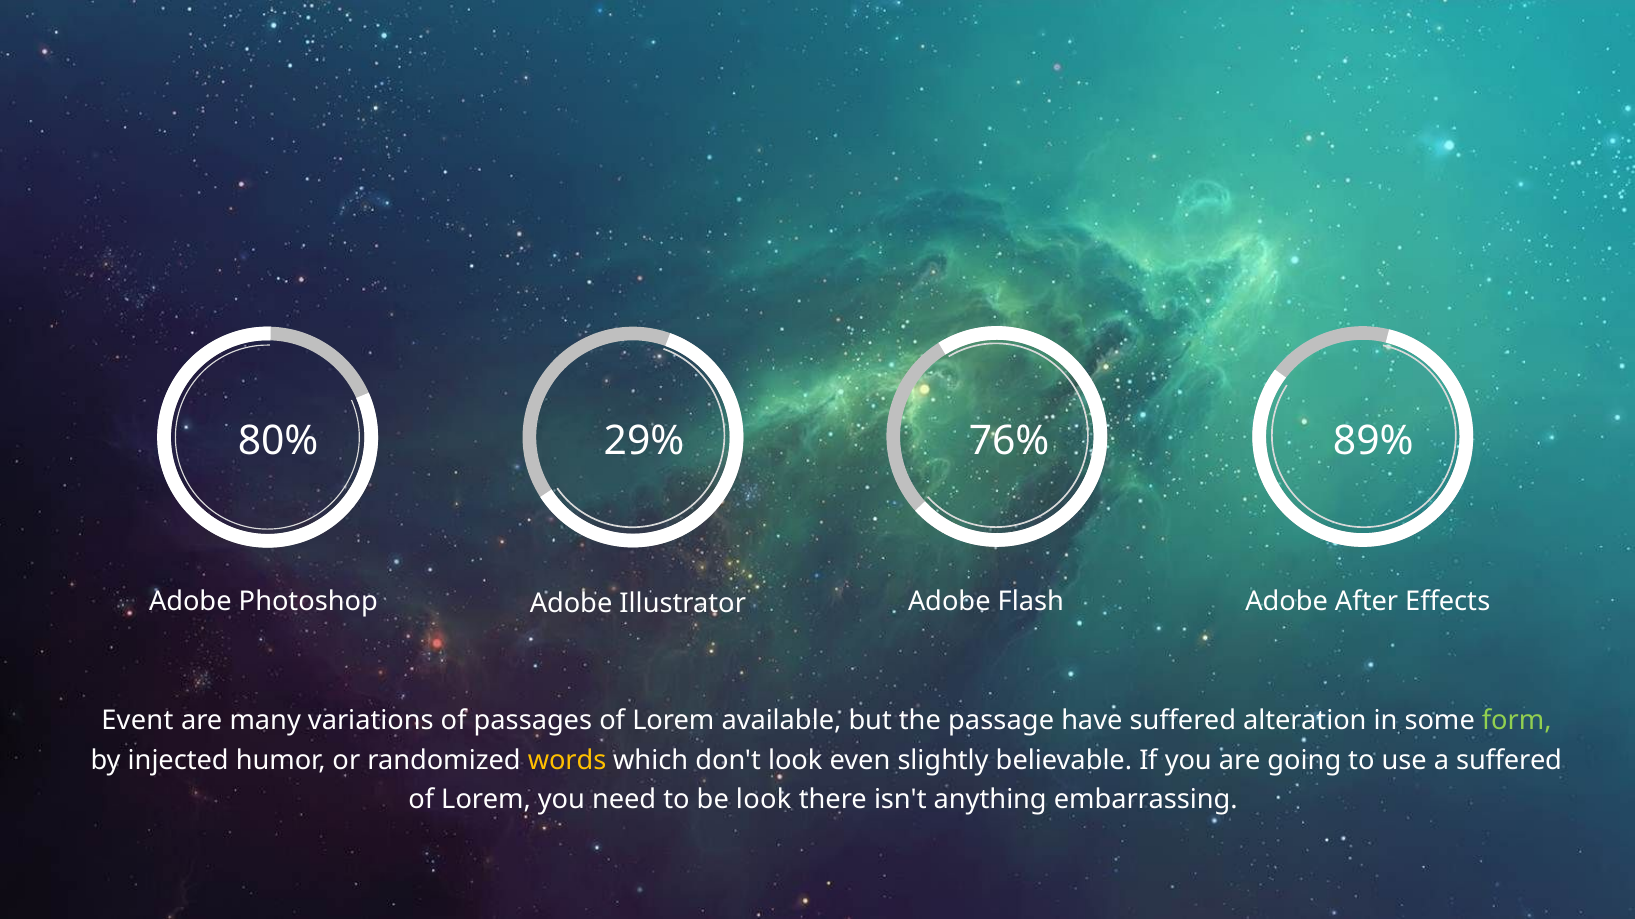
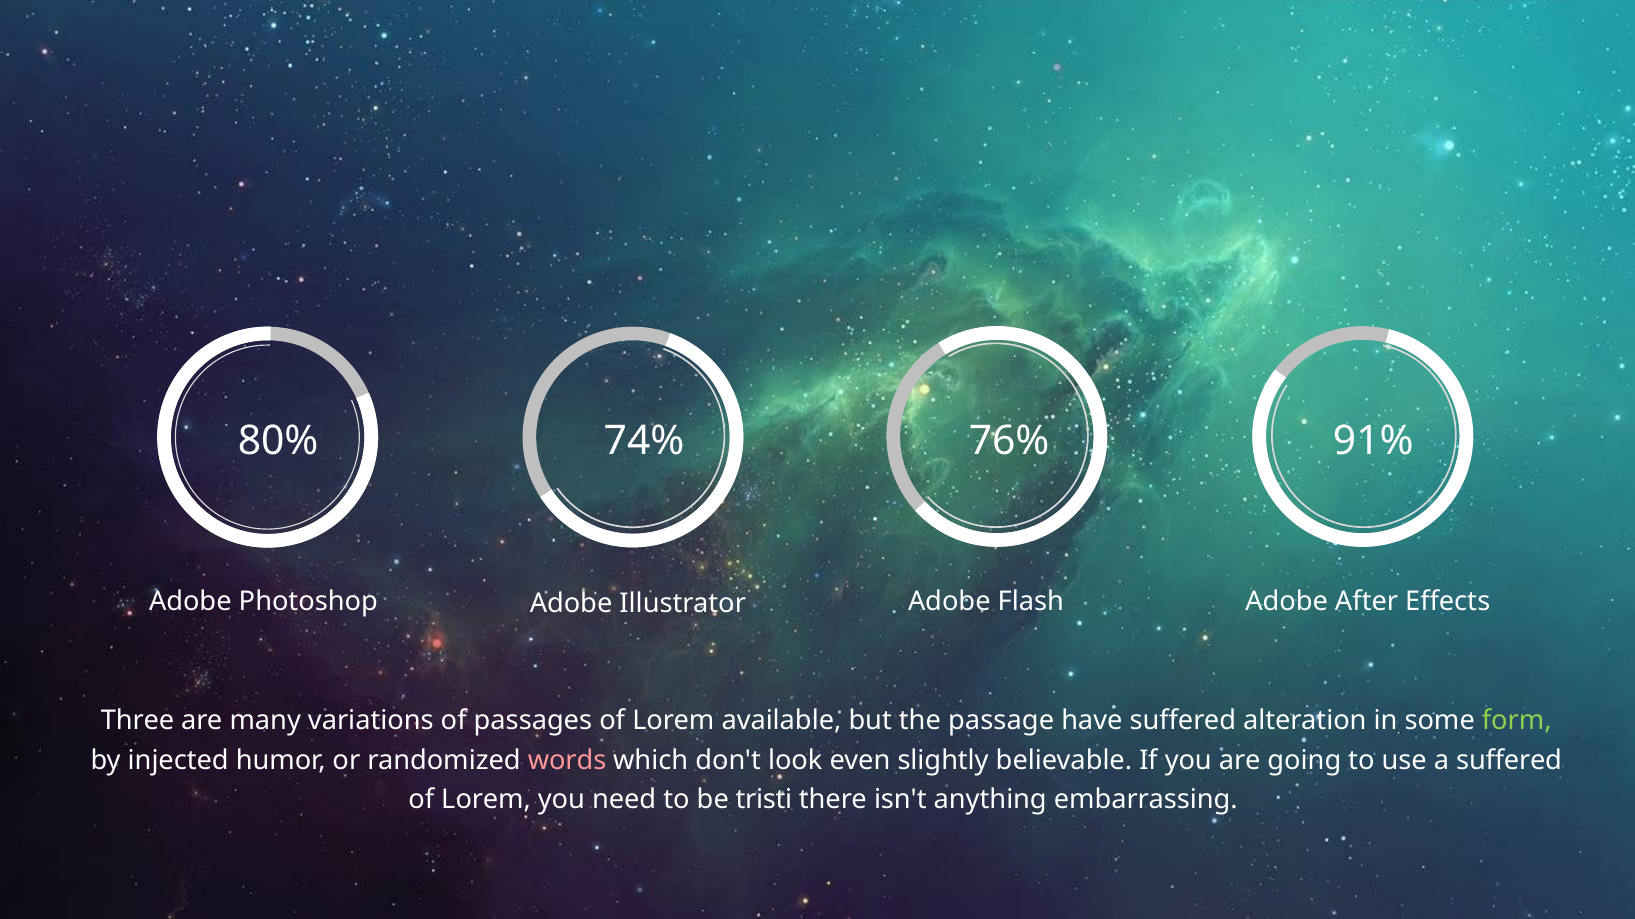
29%: 29% -> 74% (644, 442)
89%: 89% -> 91% (1373, 441)
Event: Event -> Three (138, 721)
words colour: yellow -> pink (567, 761)
be look: look -> tristi (764, 800)
